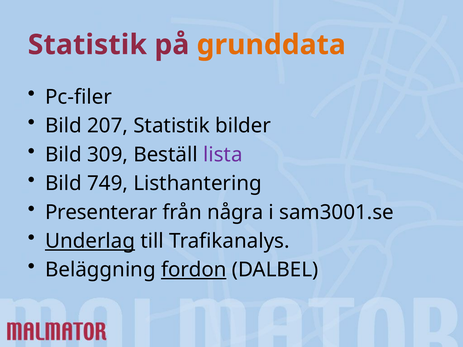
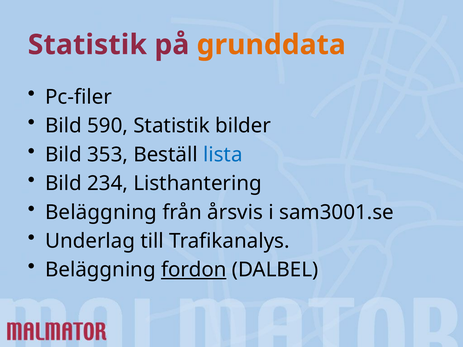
207: 207 -> 590 (108, 126)
309: 309 -> 353 (108, 155)
lista colour: purple -> blue (223, 155)
749: 749 -> 234 (108, 184)
Presenterar: Presenterar -> Beläggning (101, 212)
några: några -> årsvis (235, 212)
Underlag underline: present -> none (90, 241)
